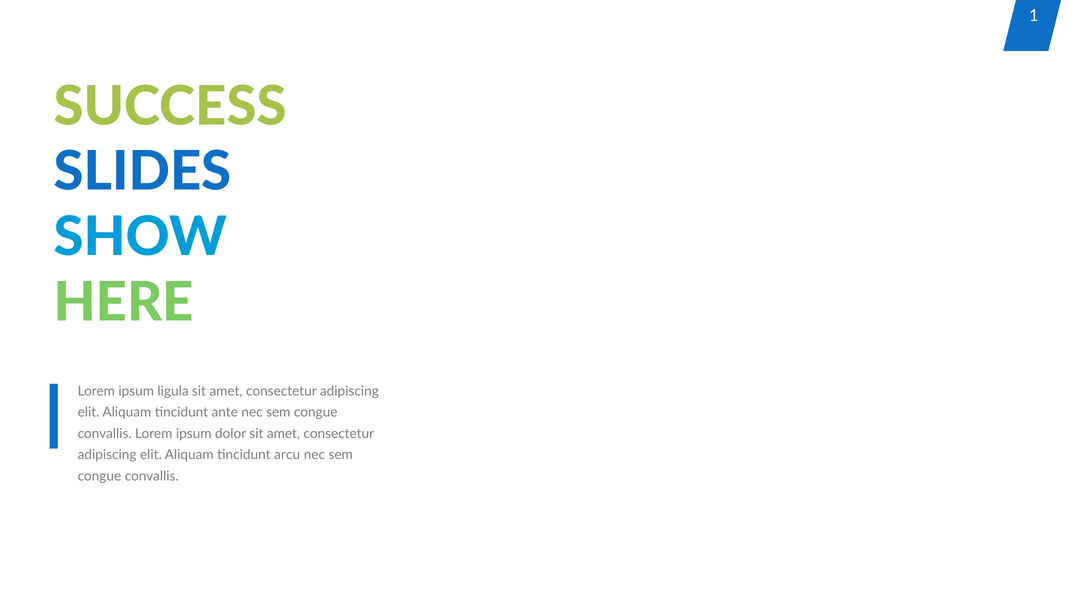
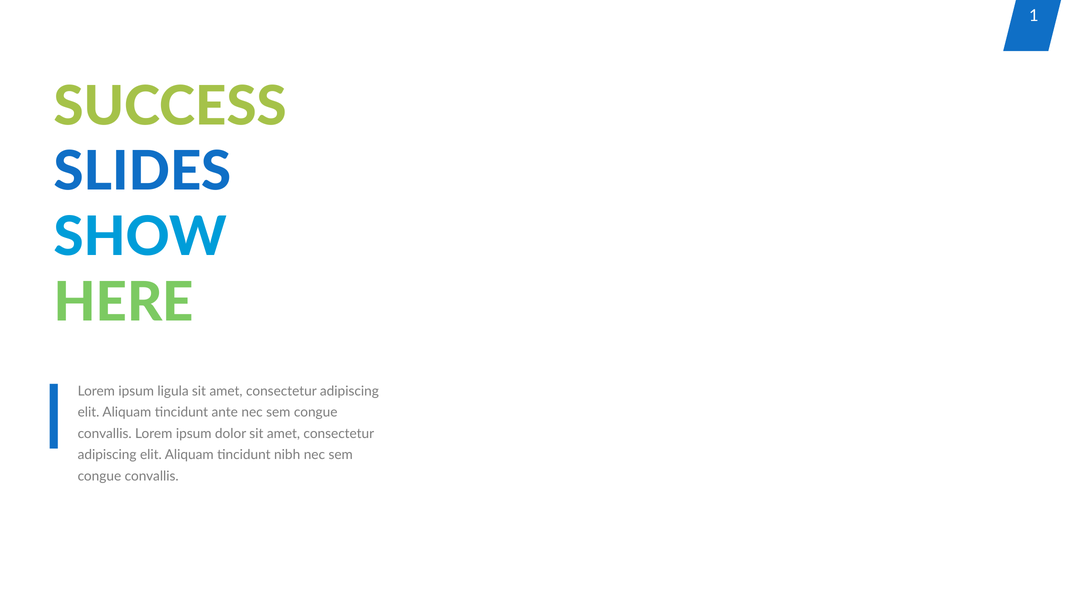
arcu: arcu -> nibh (287, 455)
